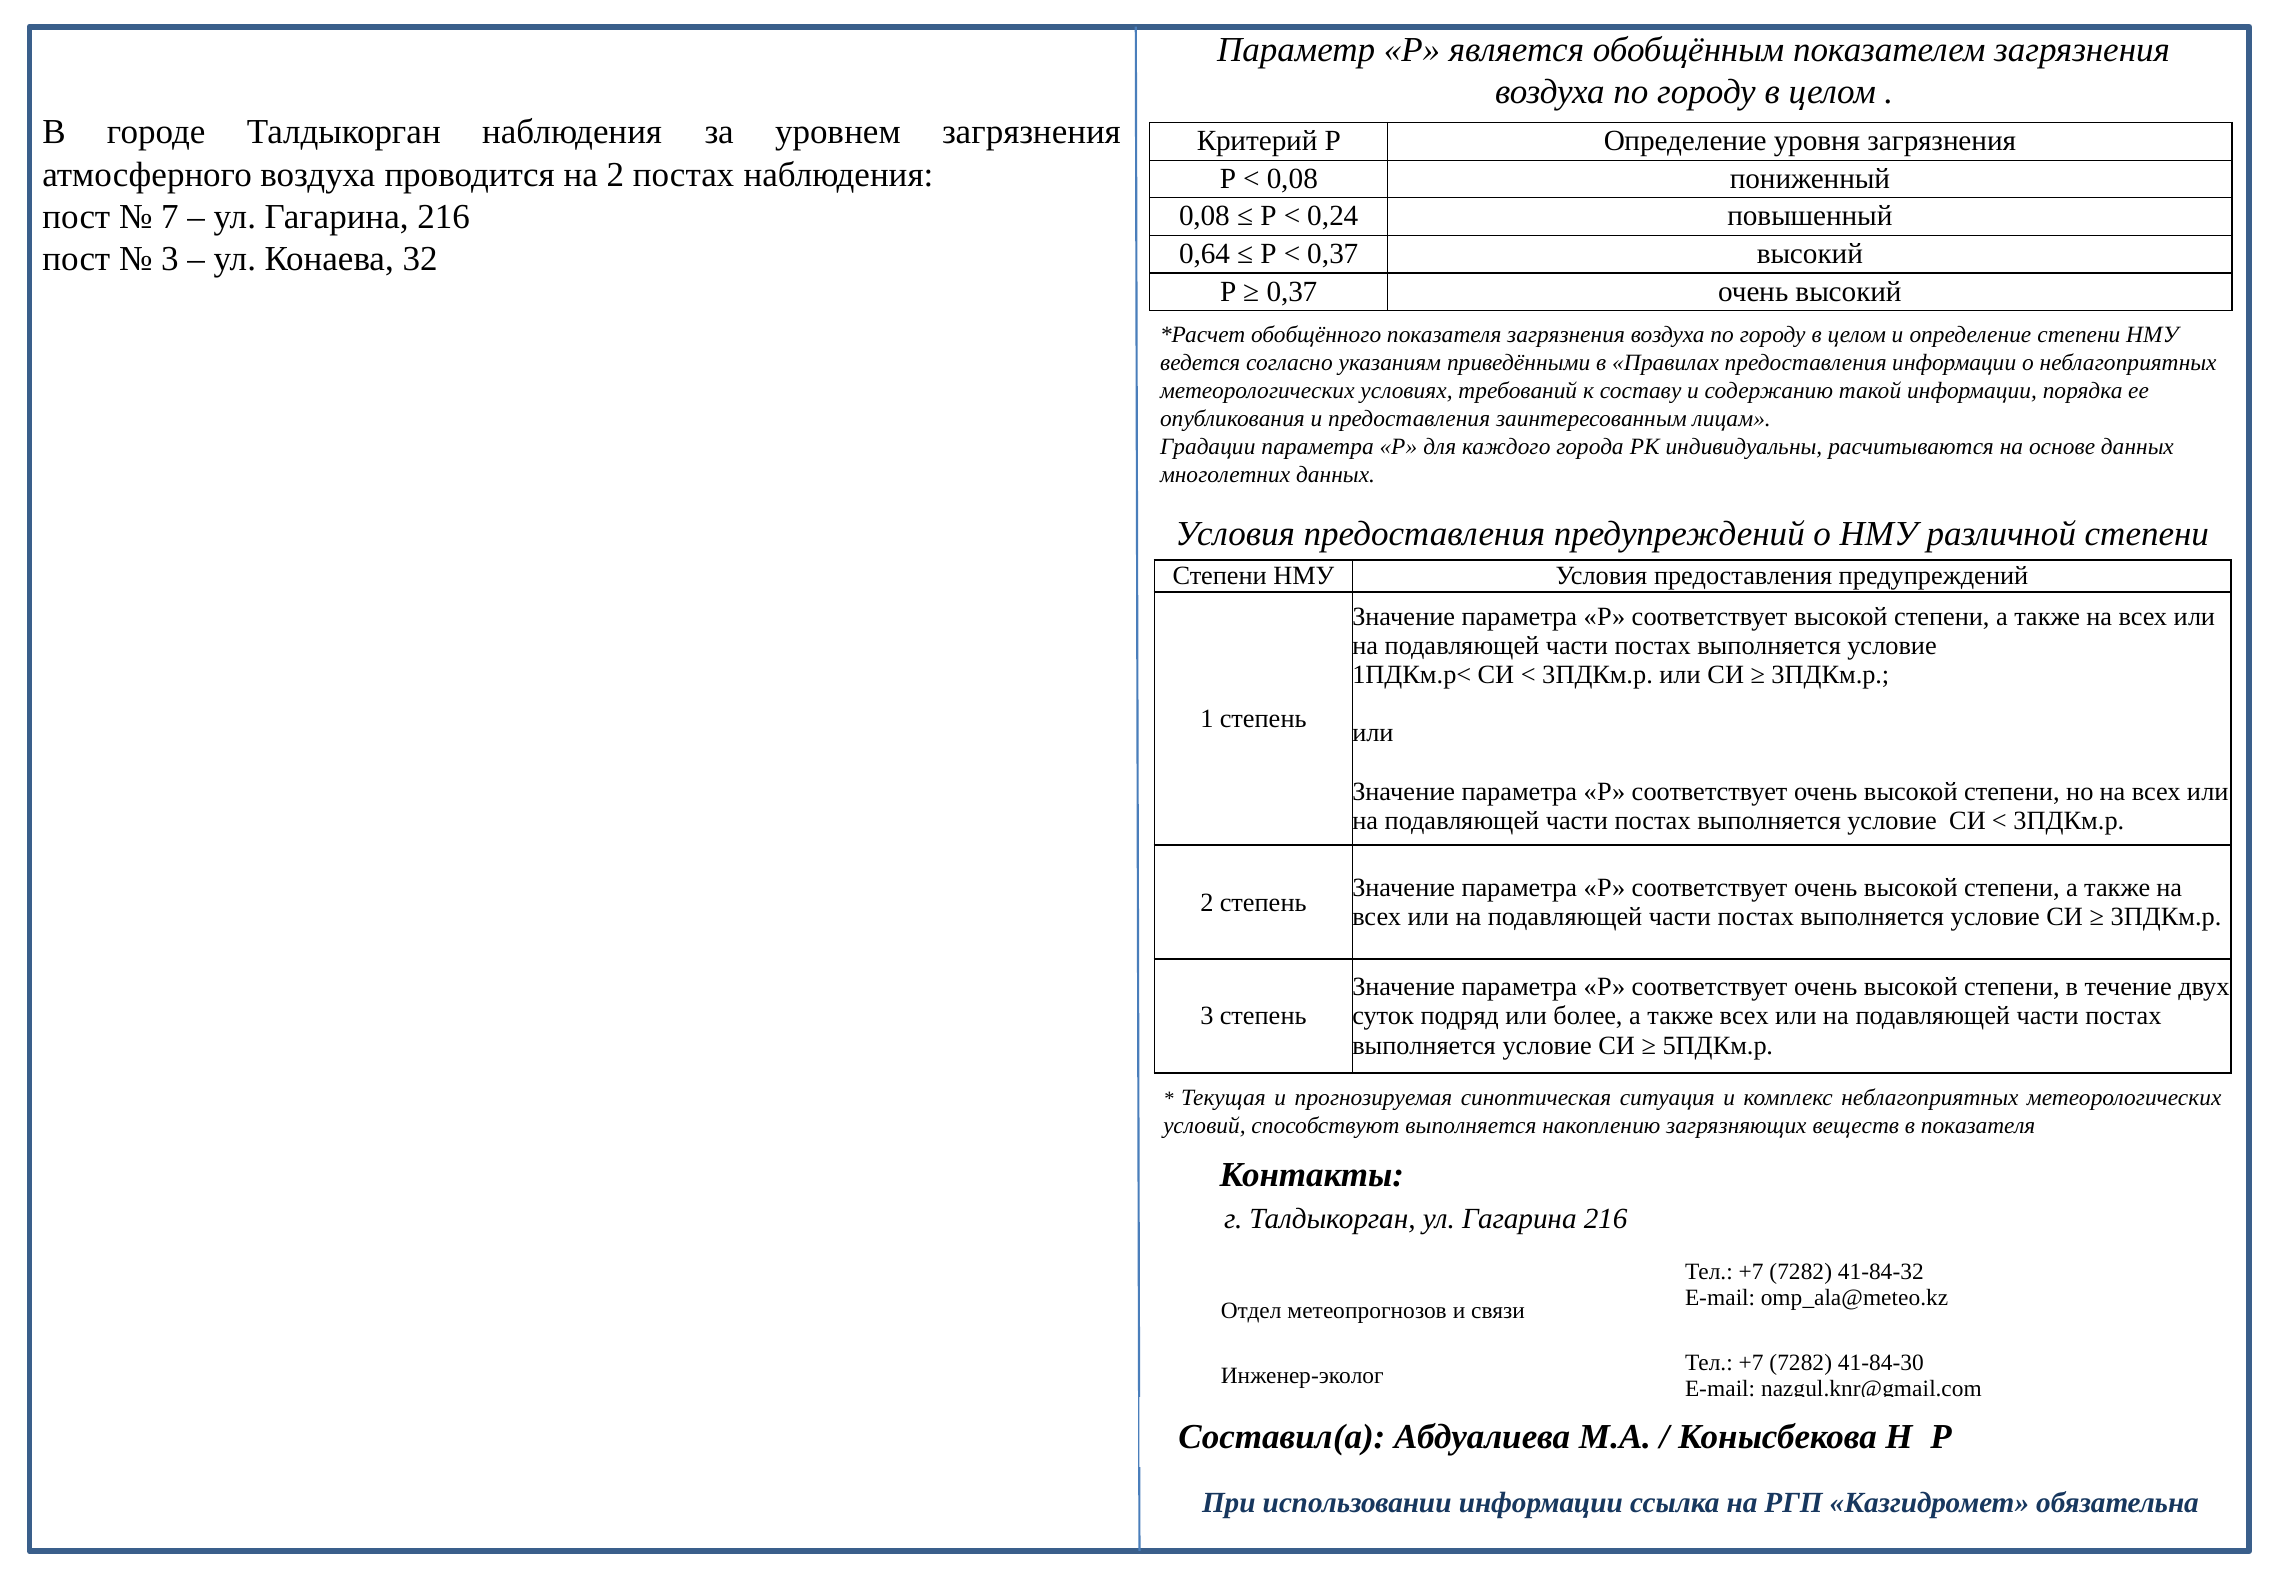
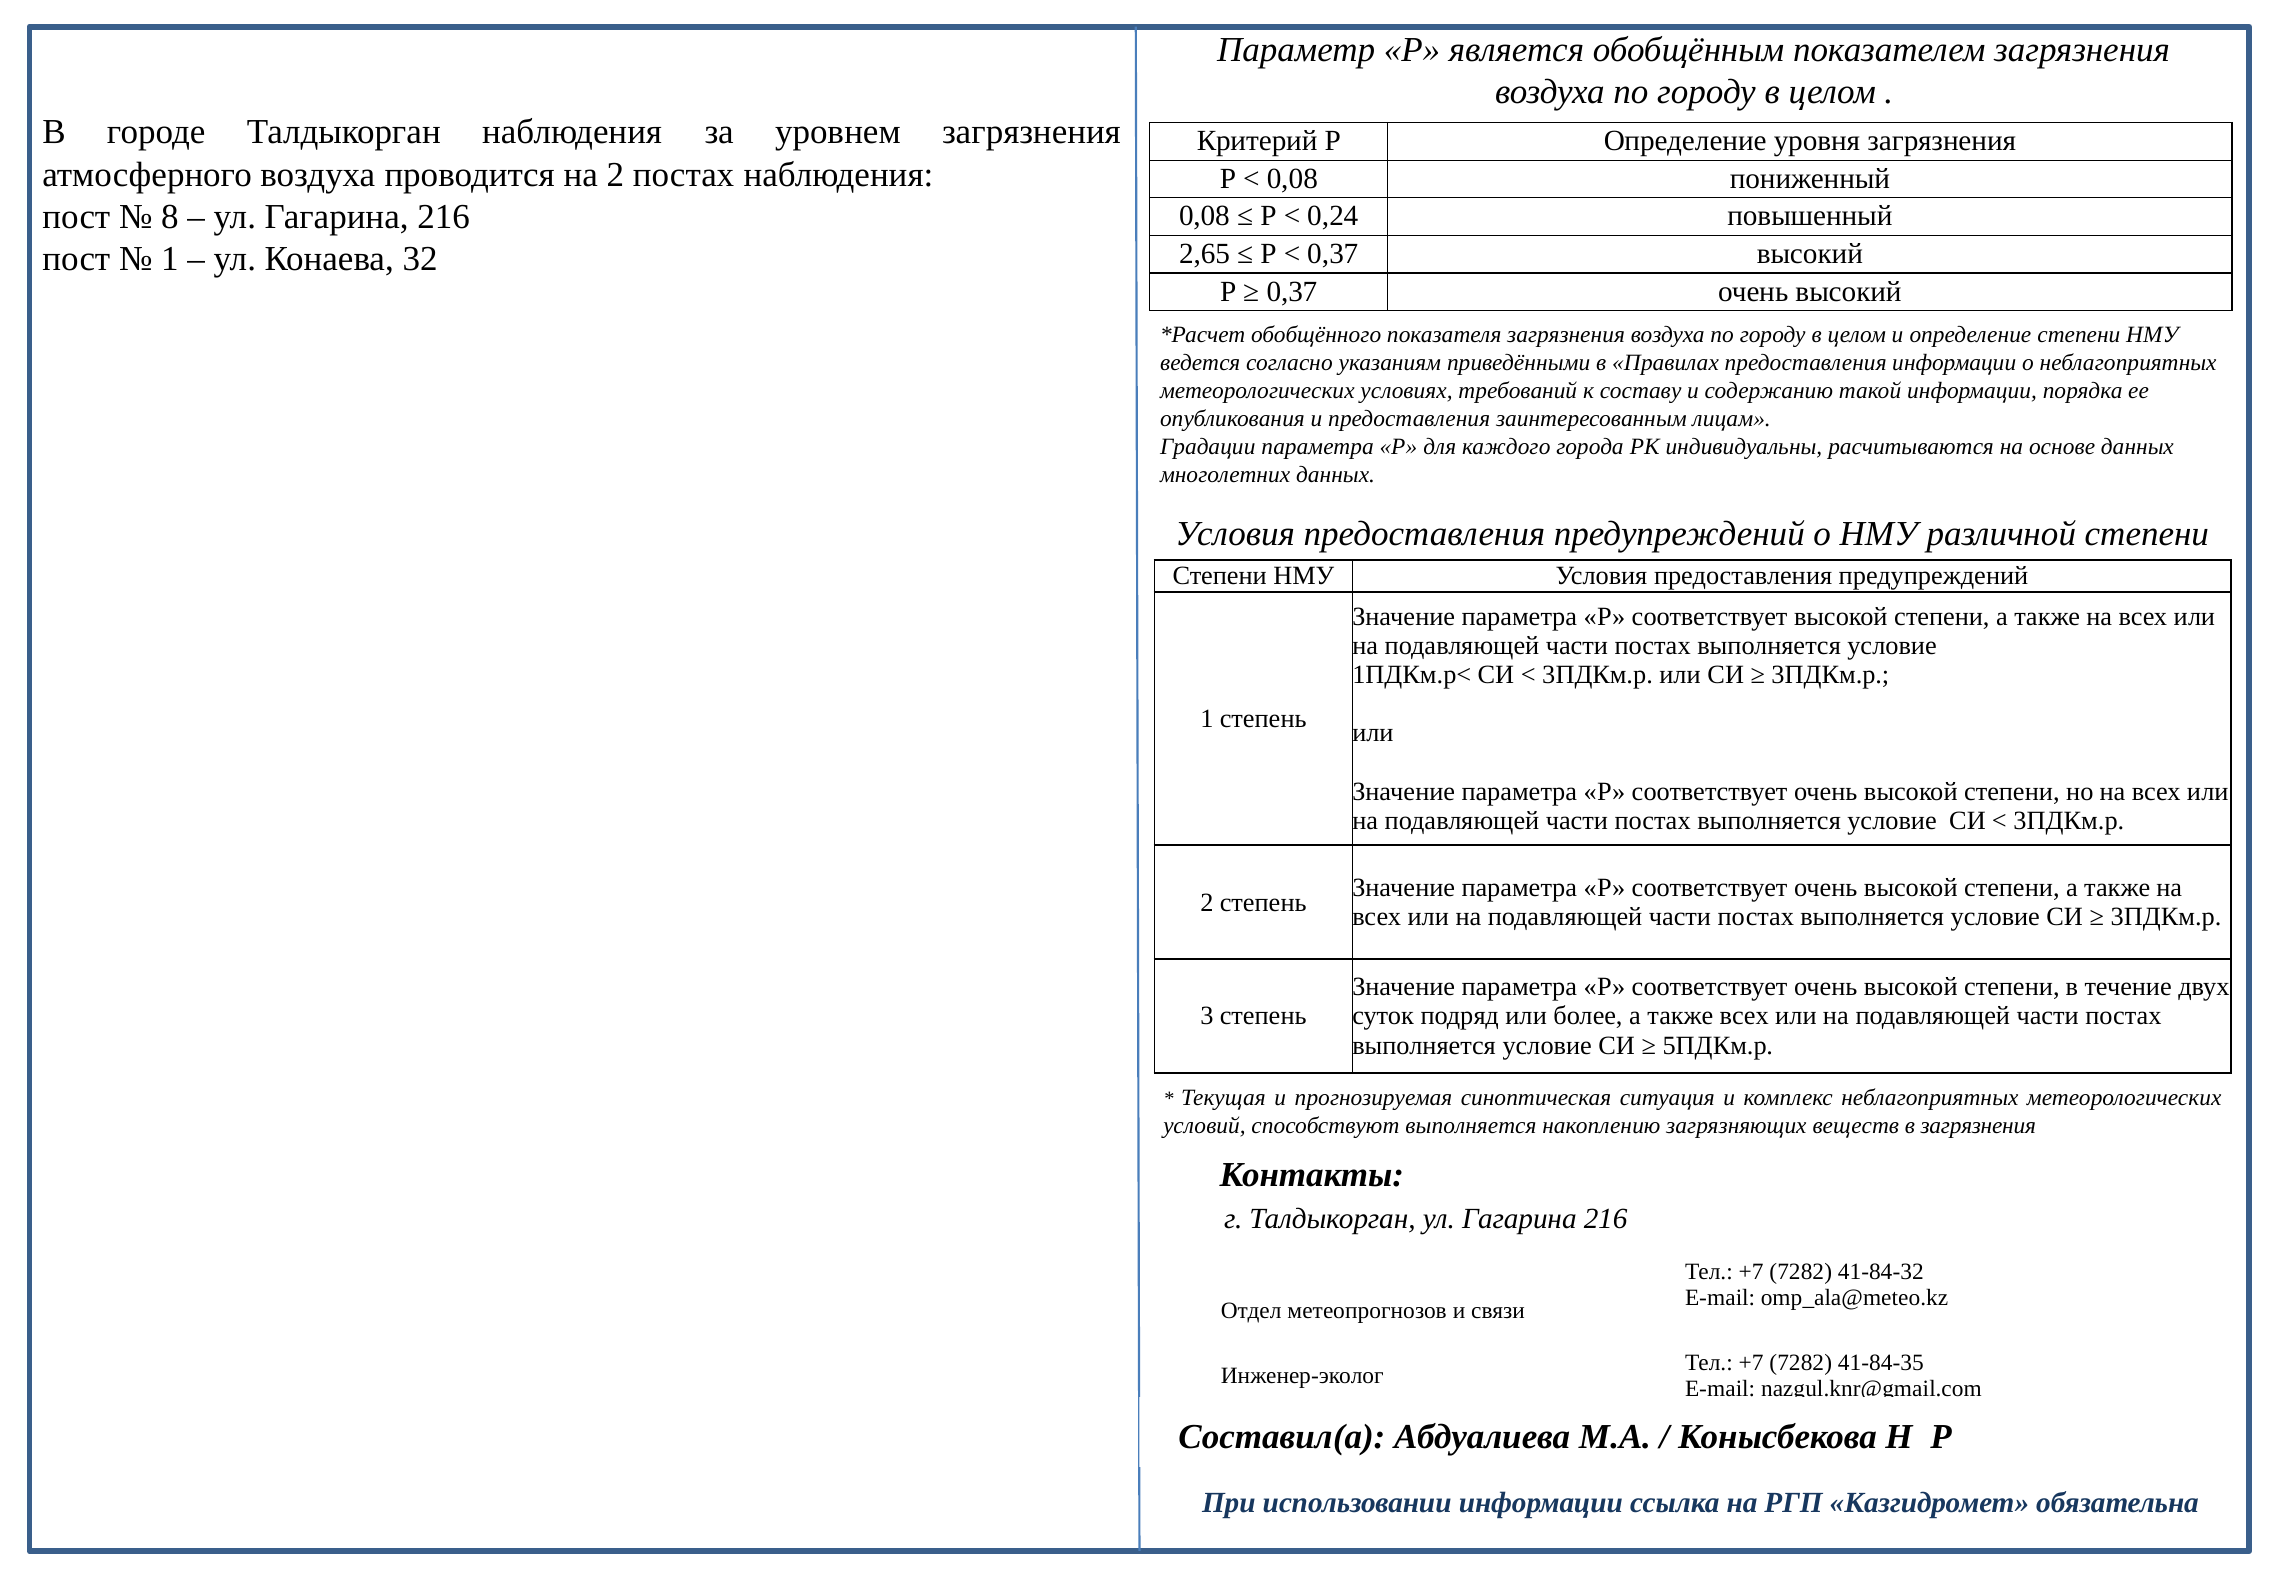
7: 7 -> 8 (170, 217)
0,64: 0,64 -> 2,65 (1204, 254)
3: 3 -> 1 (170, 259)
в показателя: показателя -> загрязнения (1978, 1126)
41-84-30: 41-84-30 -> 41-84-35 (1881, 1363)
